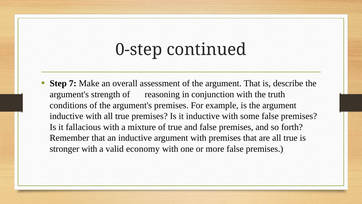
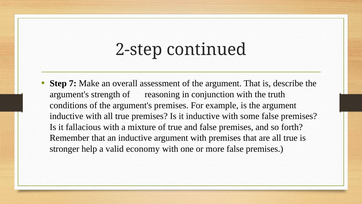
0-step: 0-step -> 2-step (139, 50)
stronger with: with -> help (89, 149)
